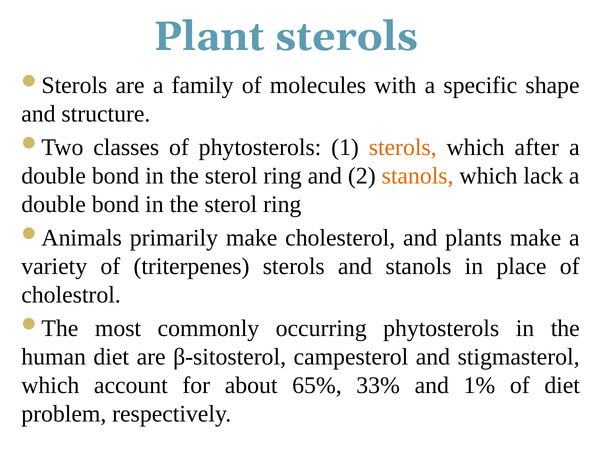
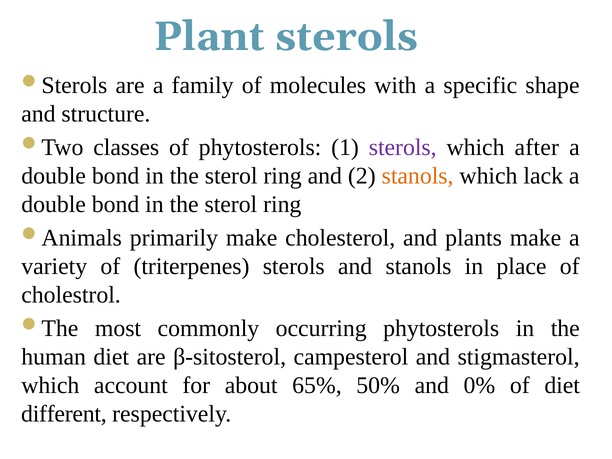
sterols colour: orange -> purple (403, 147)
33%: 33% -> 50% (378, 385)
1%: 1% -> 0% (479, 385)
problem: problem -> different (64, 414)
